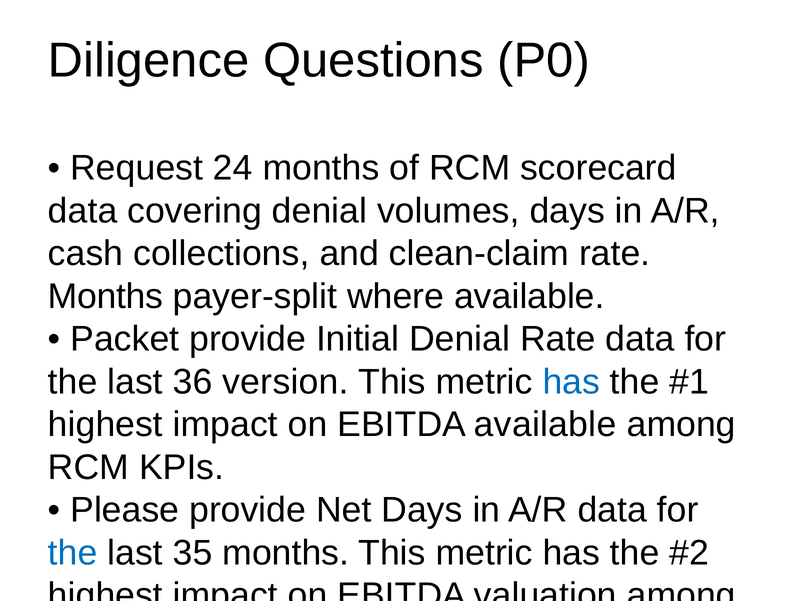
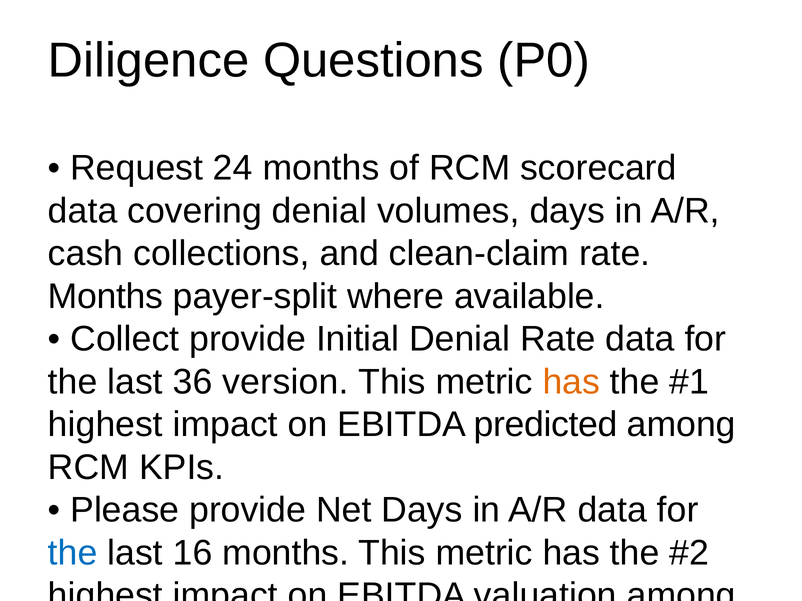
Packet: Packet -> Collect (125, 339)
has colour: blue -> orange (571, 382)
EBITDA available: available -> predicted (545, 425)
35: 35 -> 16 (193, 553)
